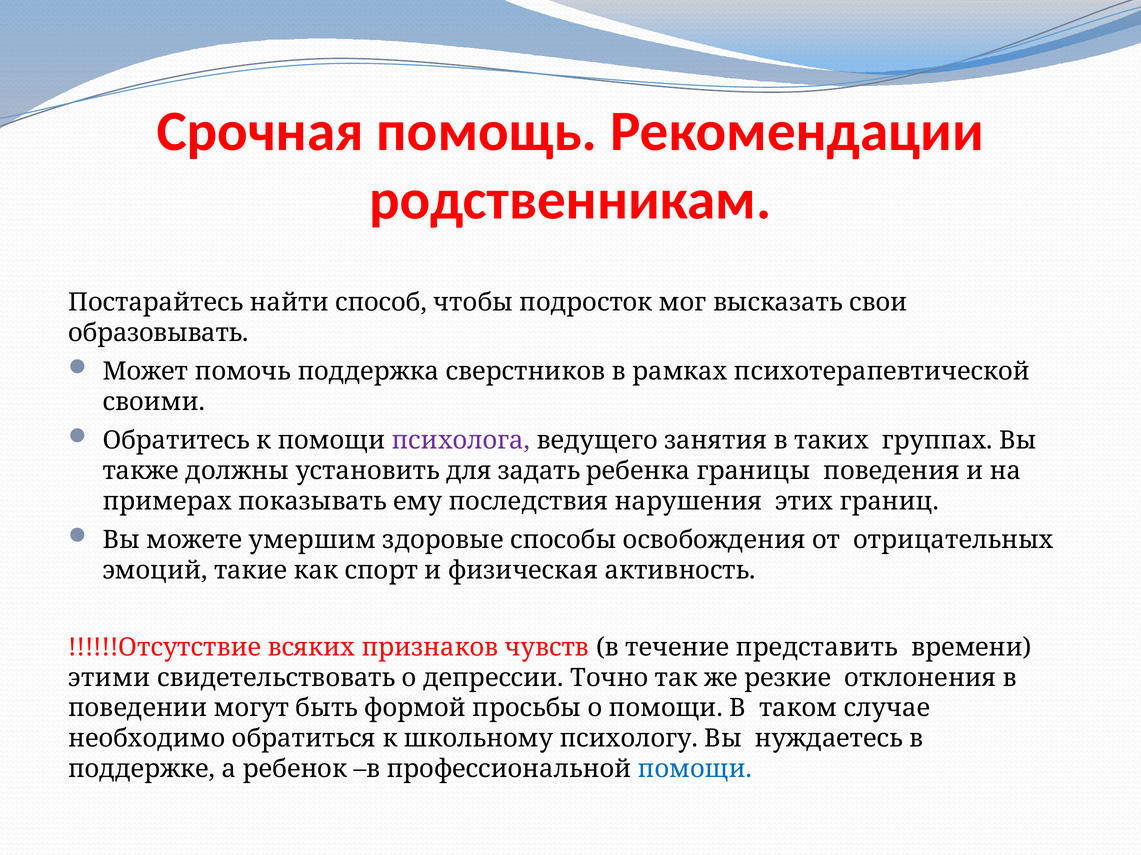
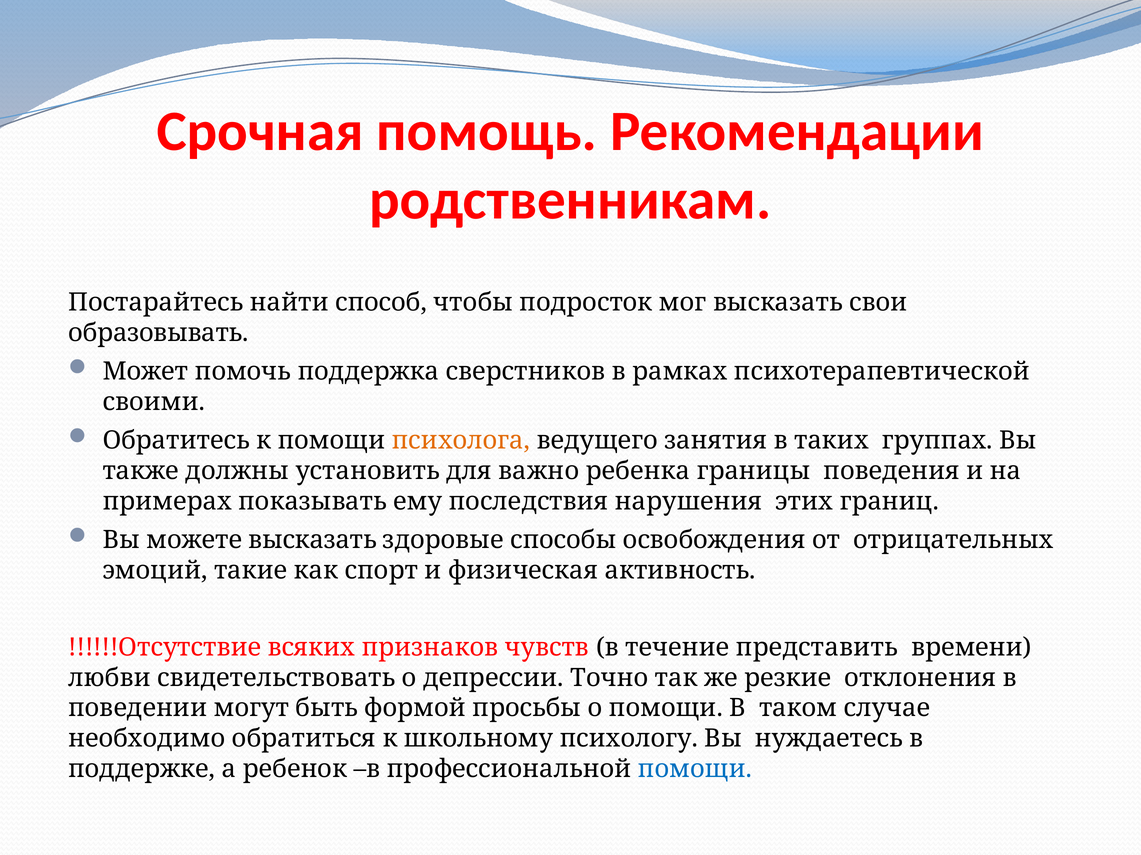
психолога colour: purple -> orange (461, 441)
задать: задать -> важно (539, 471)
можете умершим: умершим -> высказать (313, 540)
этими: этими -> любви (110, 678)
